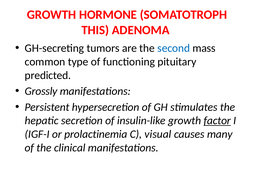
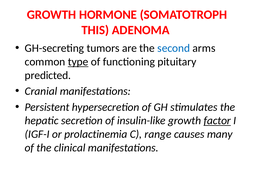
mass: mass -> arms (204, 48)
type underline: none -> present (78, 62)
Grossly: Grossly -> Cranial (41, 91)
visual: visual -> range (158, 134)
